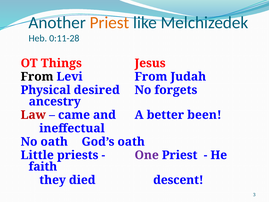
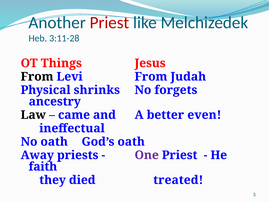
Priest colour: orange -> red (109, 23)
0:11-28: 0:11-28 -> 3:11-28 (64, 38)
desired: desired -> shrinks (97, 90)
Law colour: red -> black (33, 115)
been: been -> even (204, 115)
Little: Little -> Away (37, 155)
descent: descent -> treated (178, 180)
